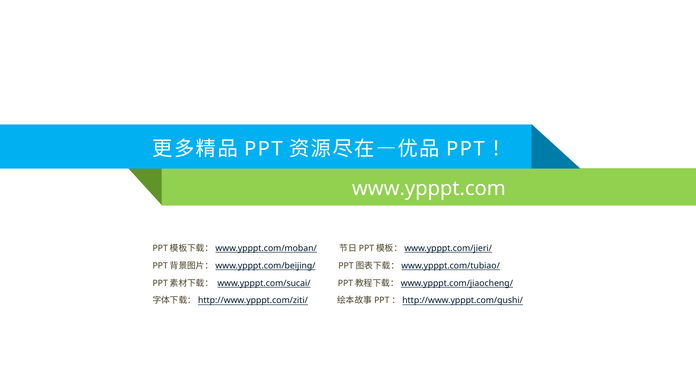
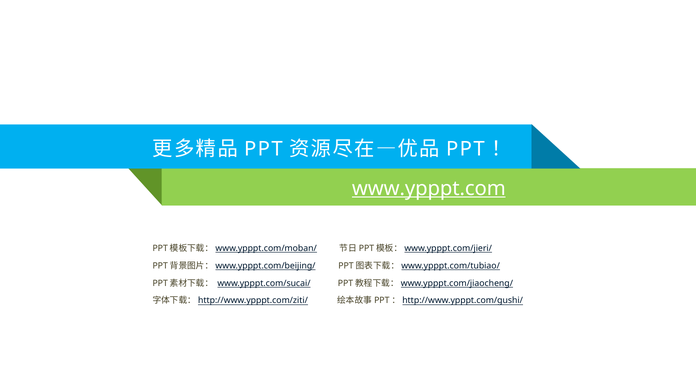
www.ypppt.com underline: none -> present (429, 189)
